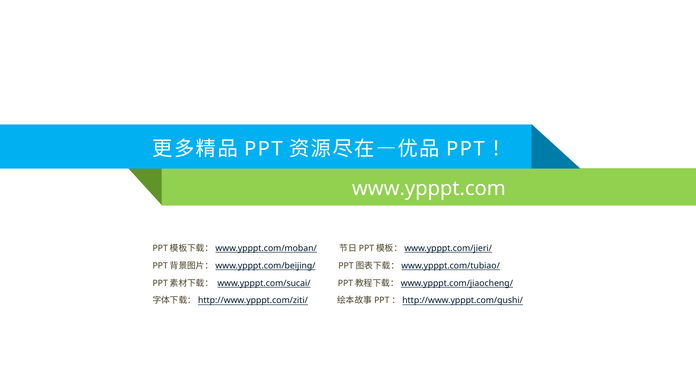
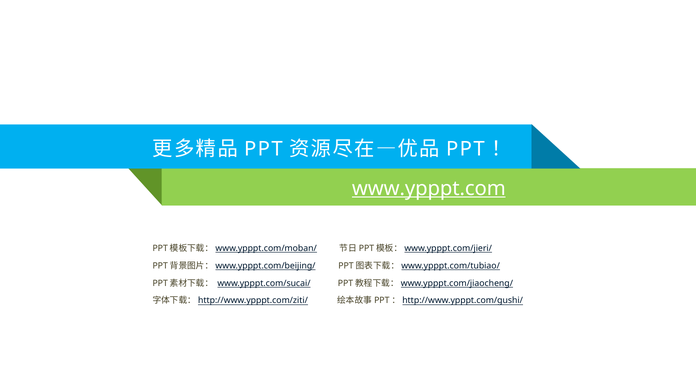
www.ypppt.com underline: none -> present (429, 189)
